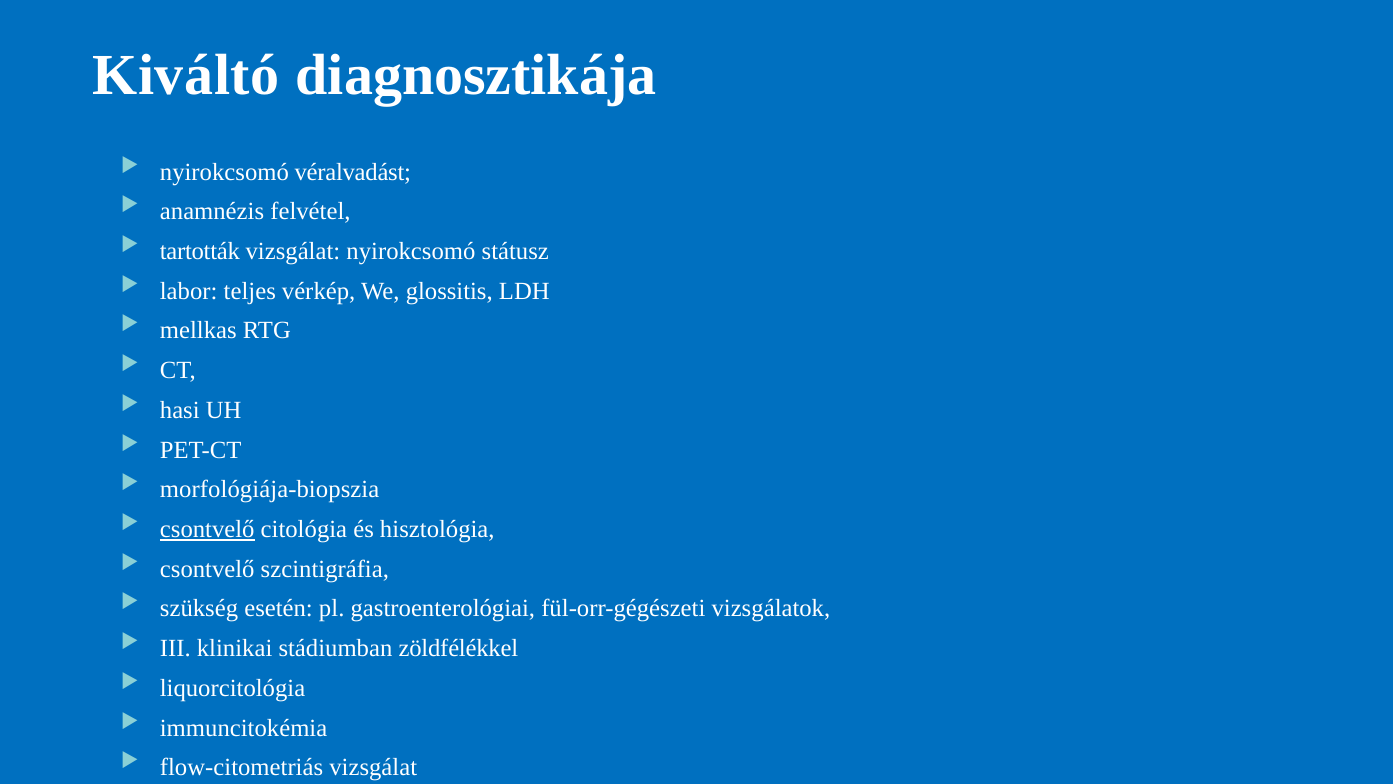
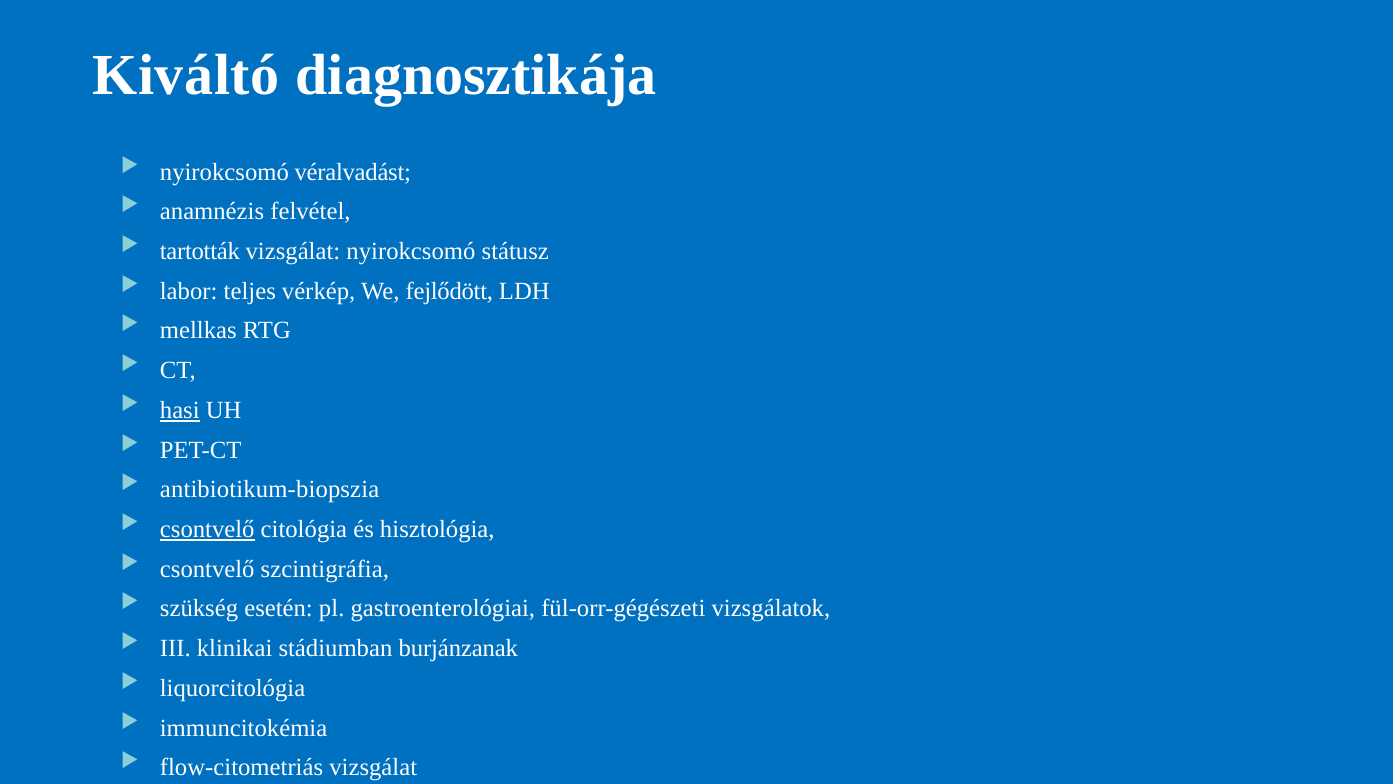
glossitis: glossitis -> fejlődött (449, 291)
hasi underline: none -> present (180, 410)
morfológiája-biopszia: morfológiája-biopszia -> antibiotikum-biopszia (270, 489)
zöldfélékkel: zöldfélékkel -> burjánzanak (458, 648)
